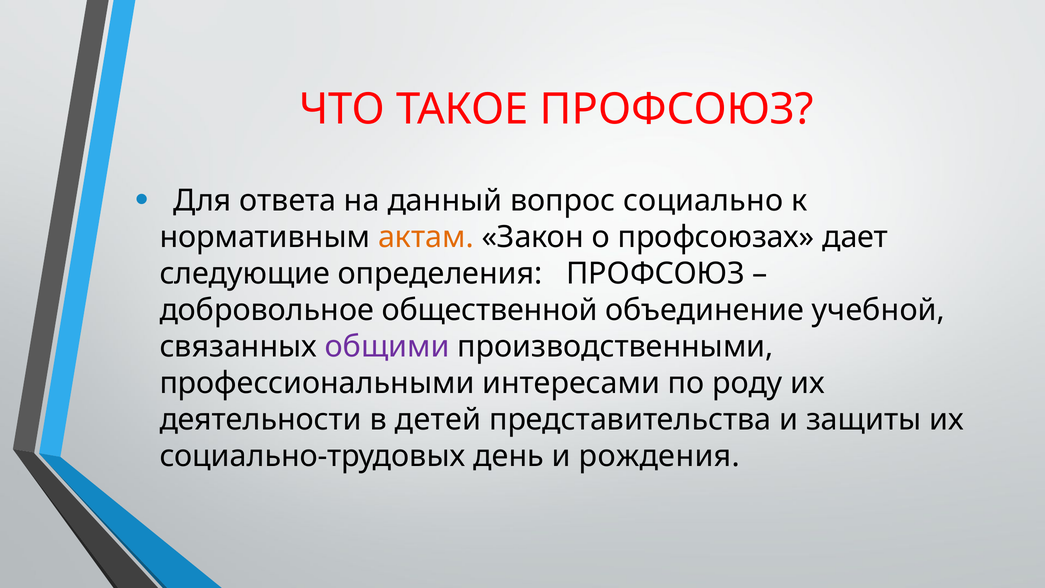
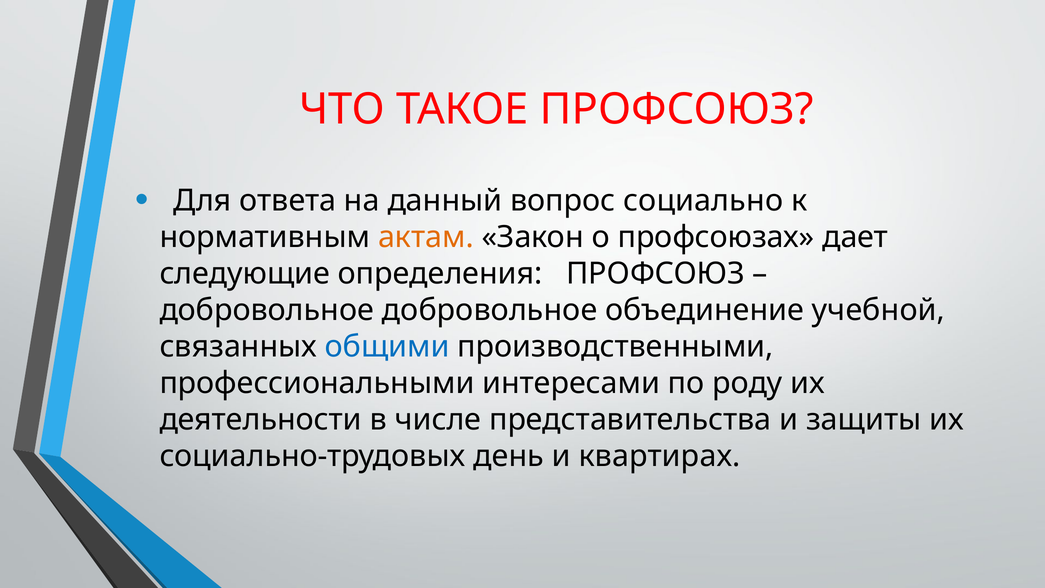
добровольное общественной: общественной -> добровольное (490, 310)
общими colour: purple -> blue (387, 347)
детей: детей -> числе (438, 420)
рождения: рождения -> квартирах (659, 456)
